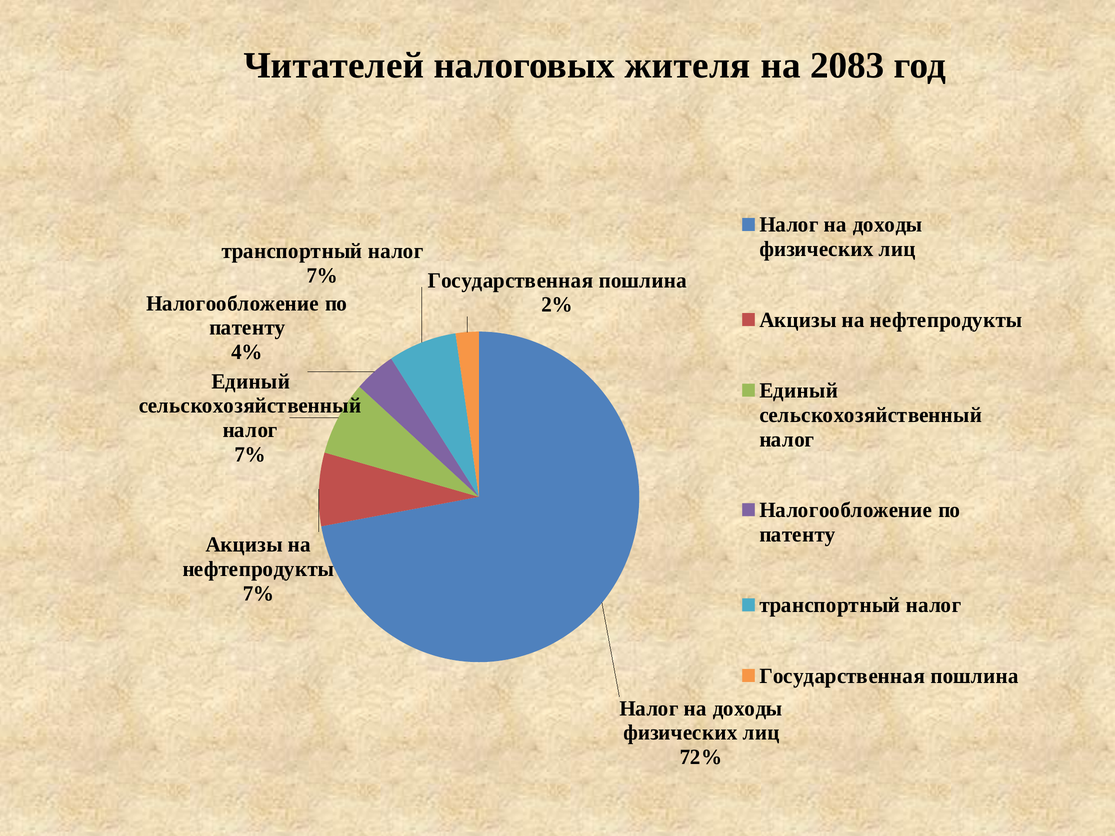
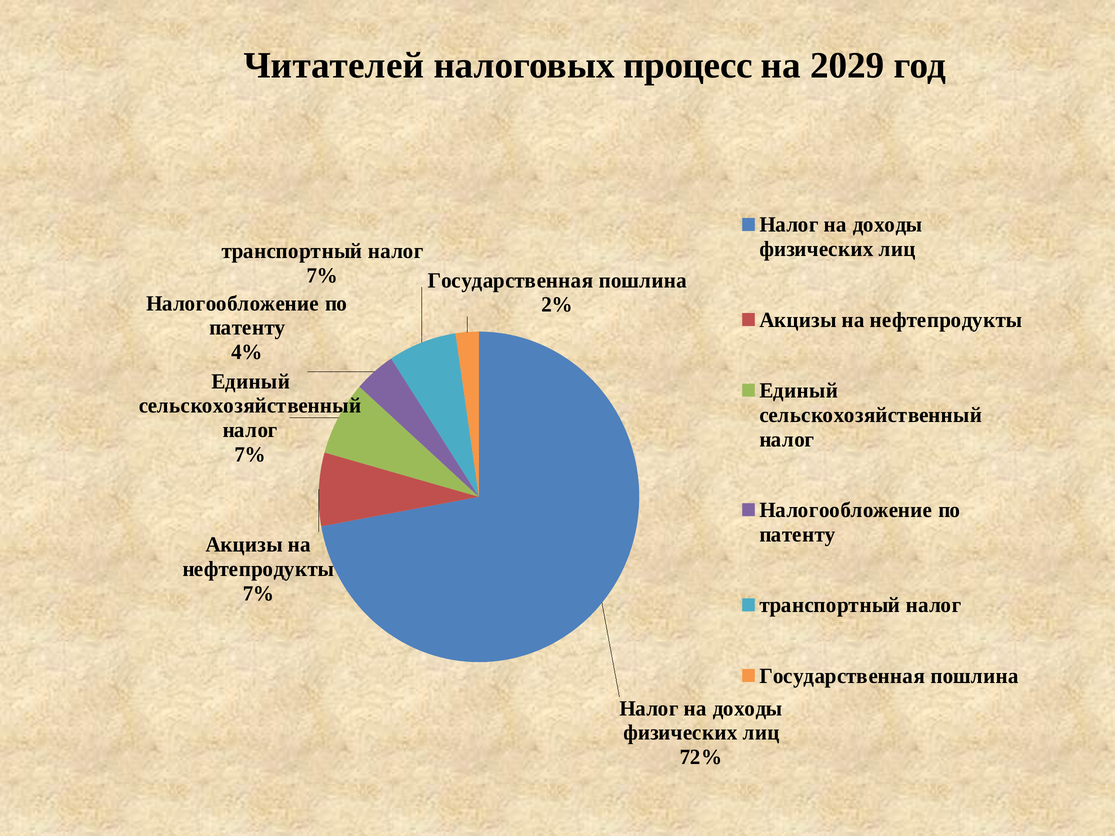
жителя: жителя -> процесс (688, 66)
2083: 2083 -> 2029 (847, 66)
